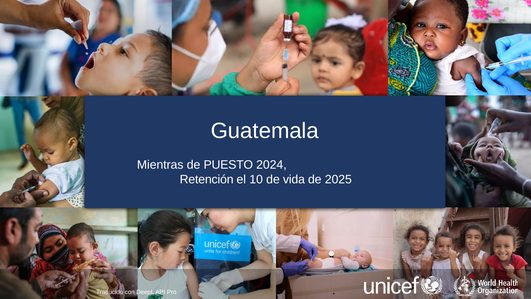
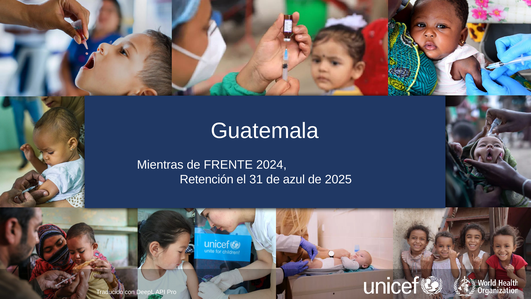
PUESTO: PUESTO -> FRENTE (228, 165)
10: 10 -> 31 (256, 179)
vida: vida -> azul (294, 179)
